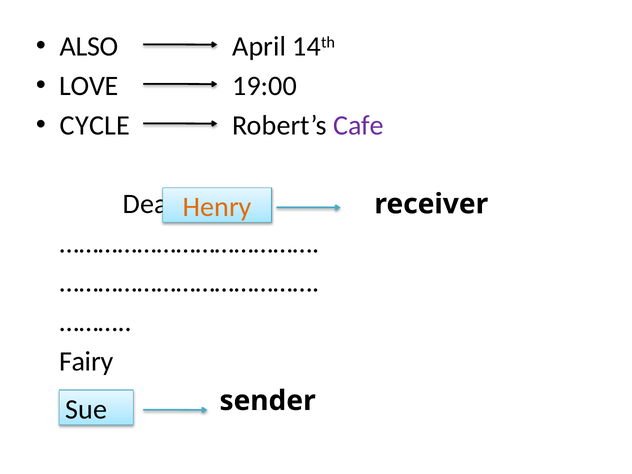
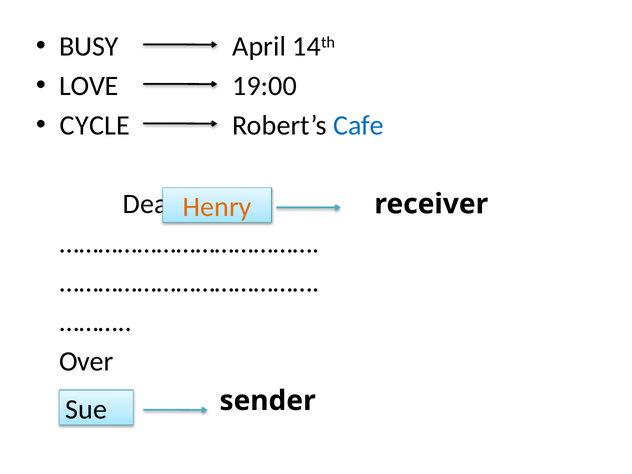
ALSO: ALSO -> BUSY (89, 47)
Cafe colour: purple -> blue (359, 125)
Fairy: Fairy -> Over (86, 361)
